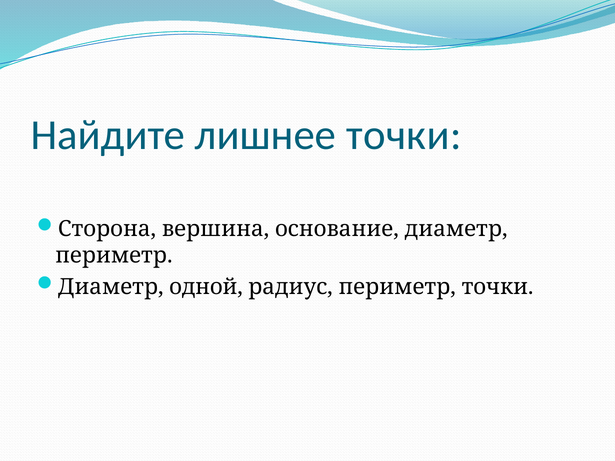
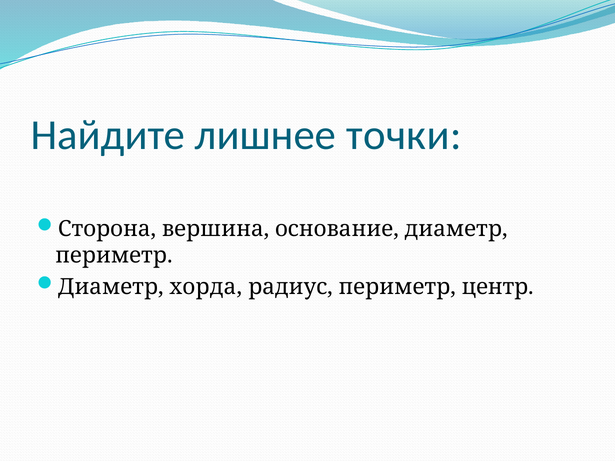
одной: одной -> хорда (206, 287)
периметр точки: точки -> центр (498, 287)
